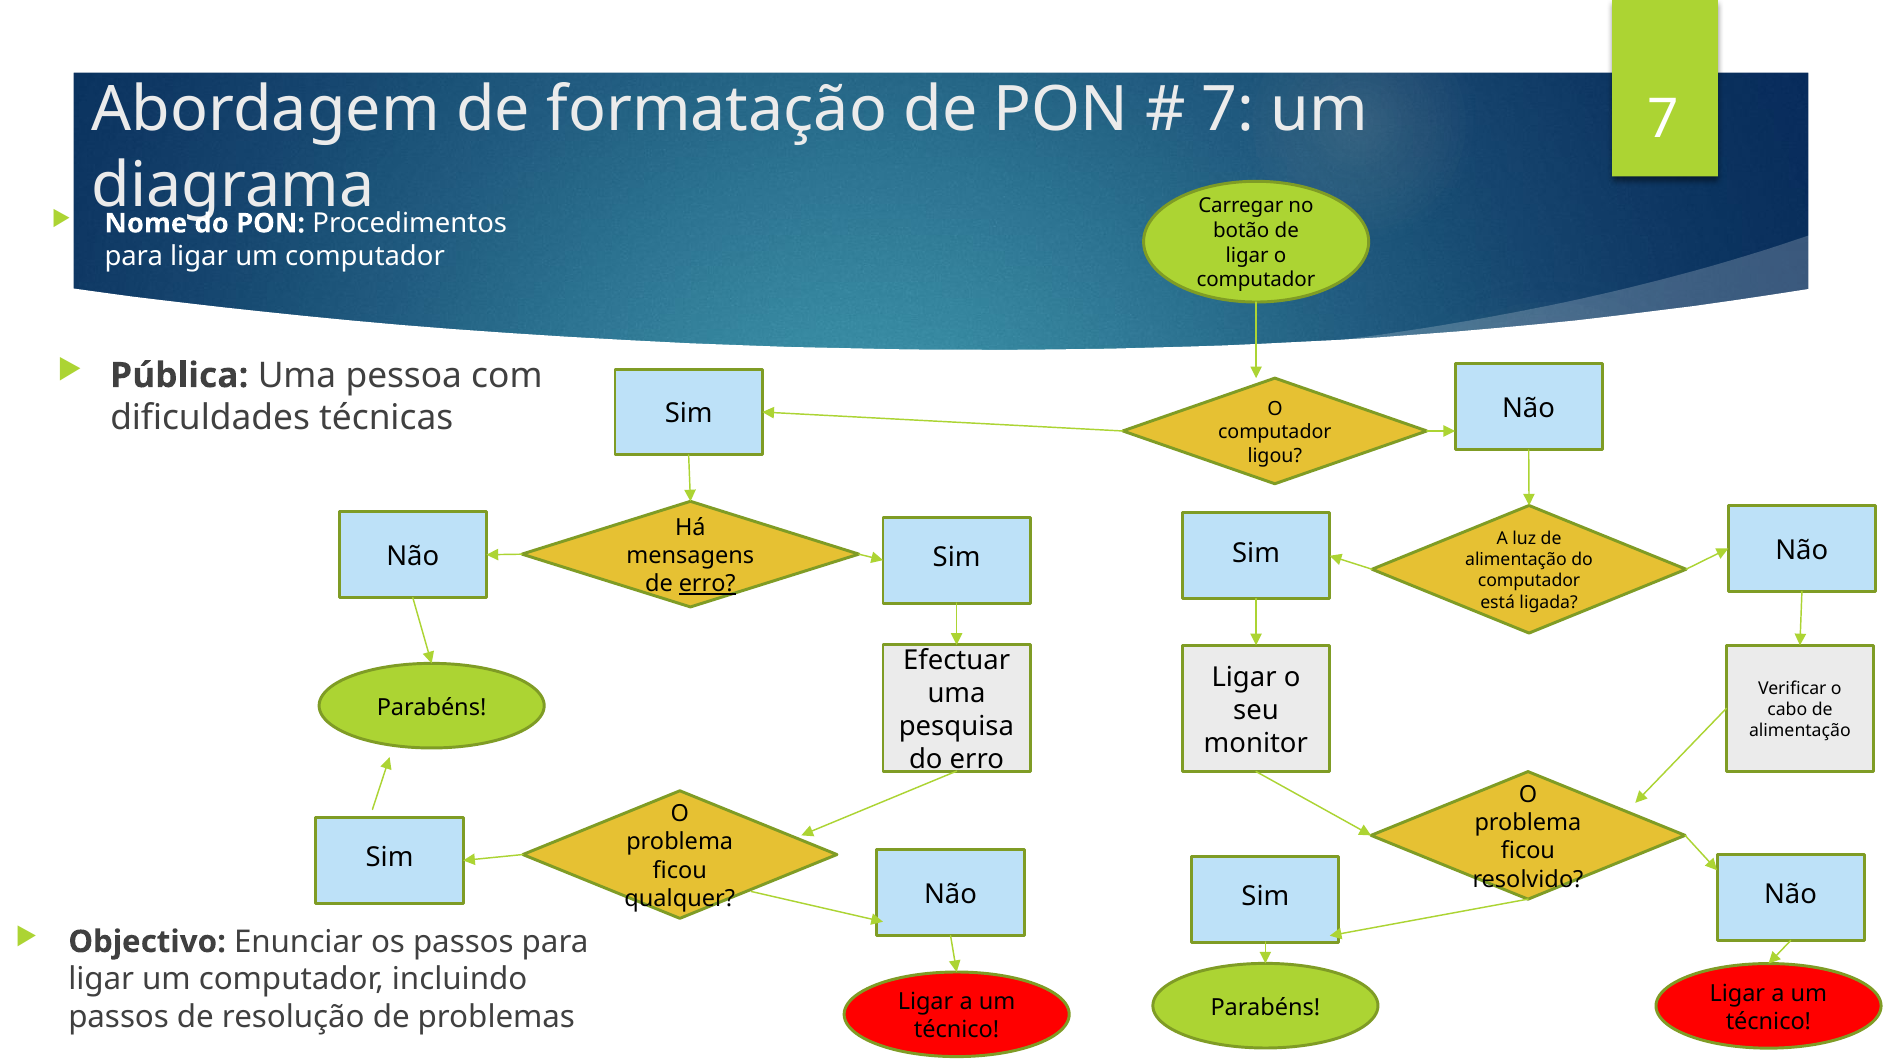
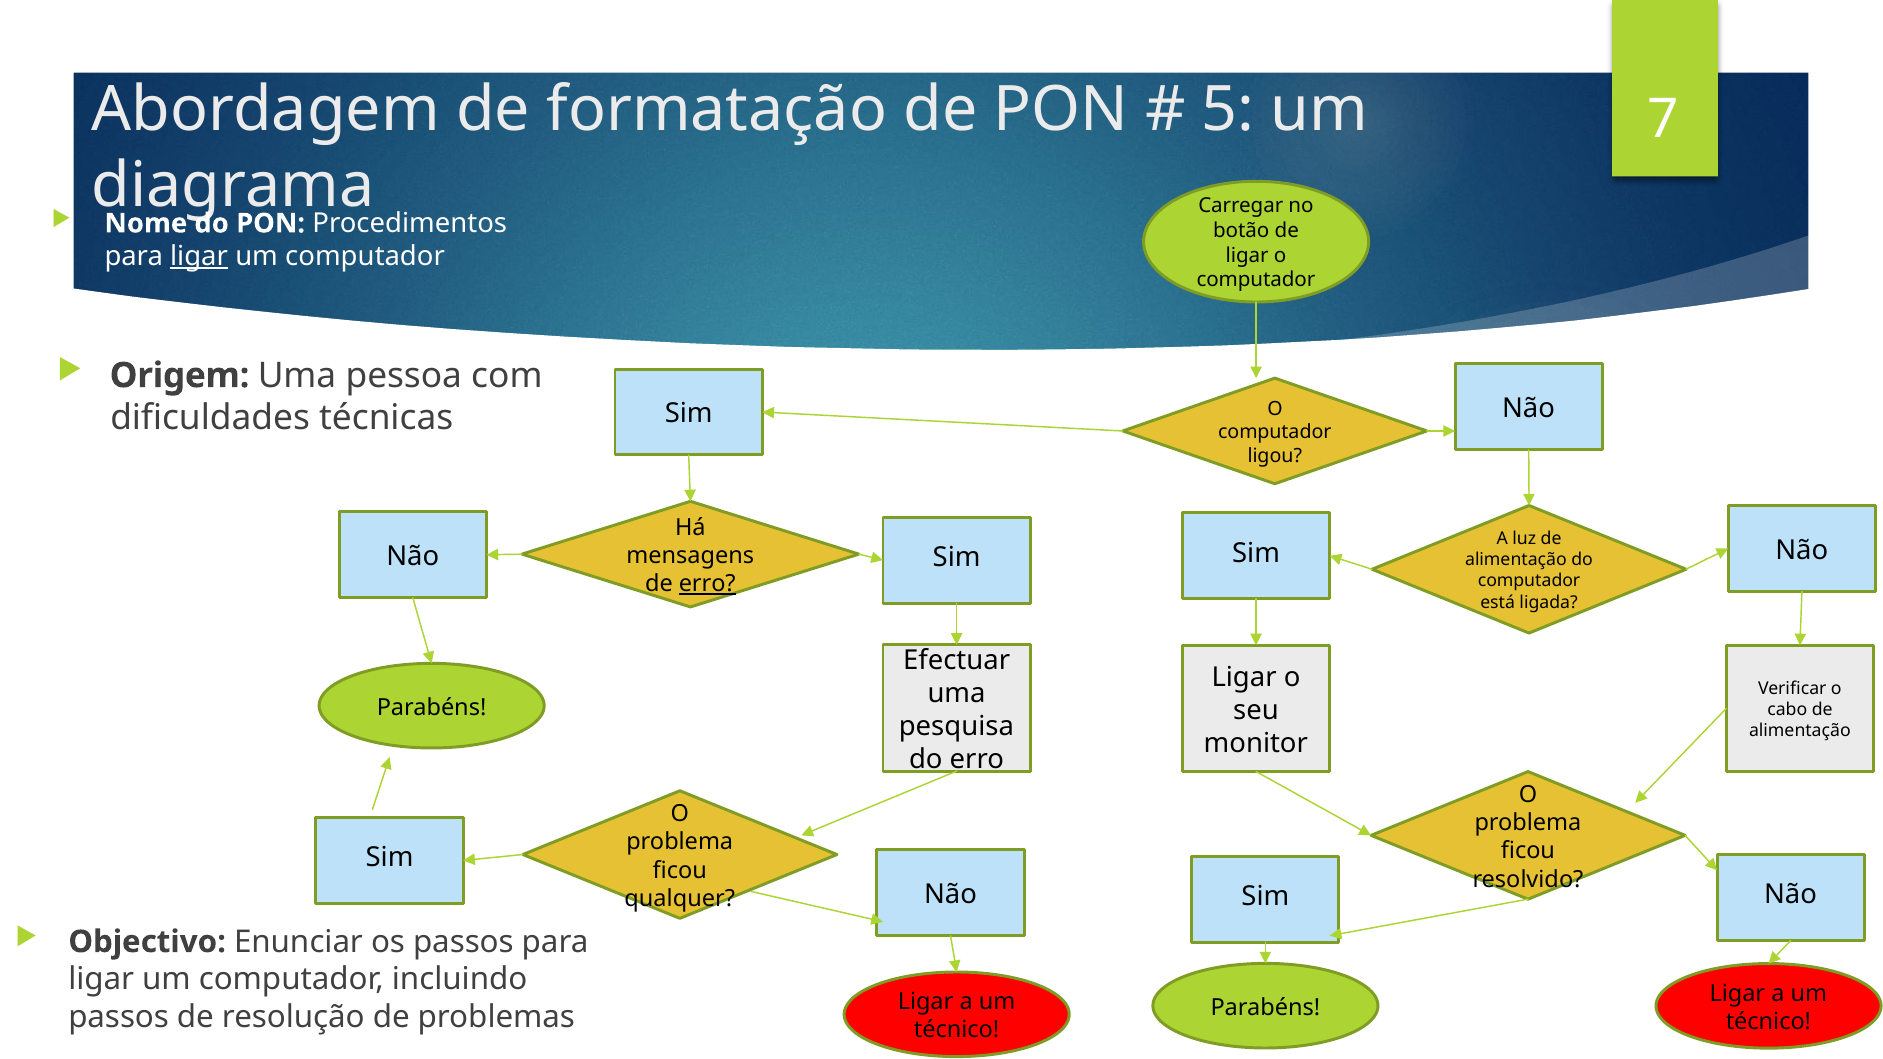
7: 7 -> 5 (1228, 110)
ligar underline: none -> present (199, 256)
Pública: Pública -> Origem (180, 376)
